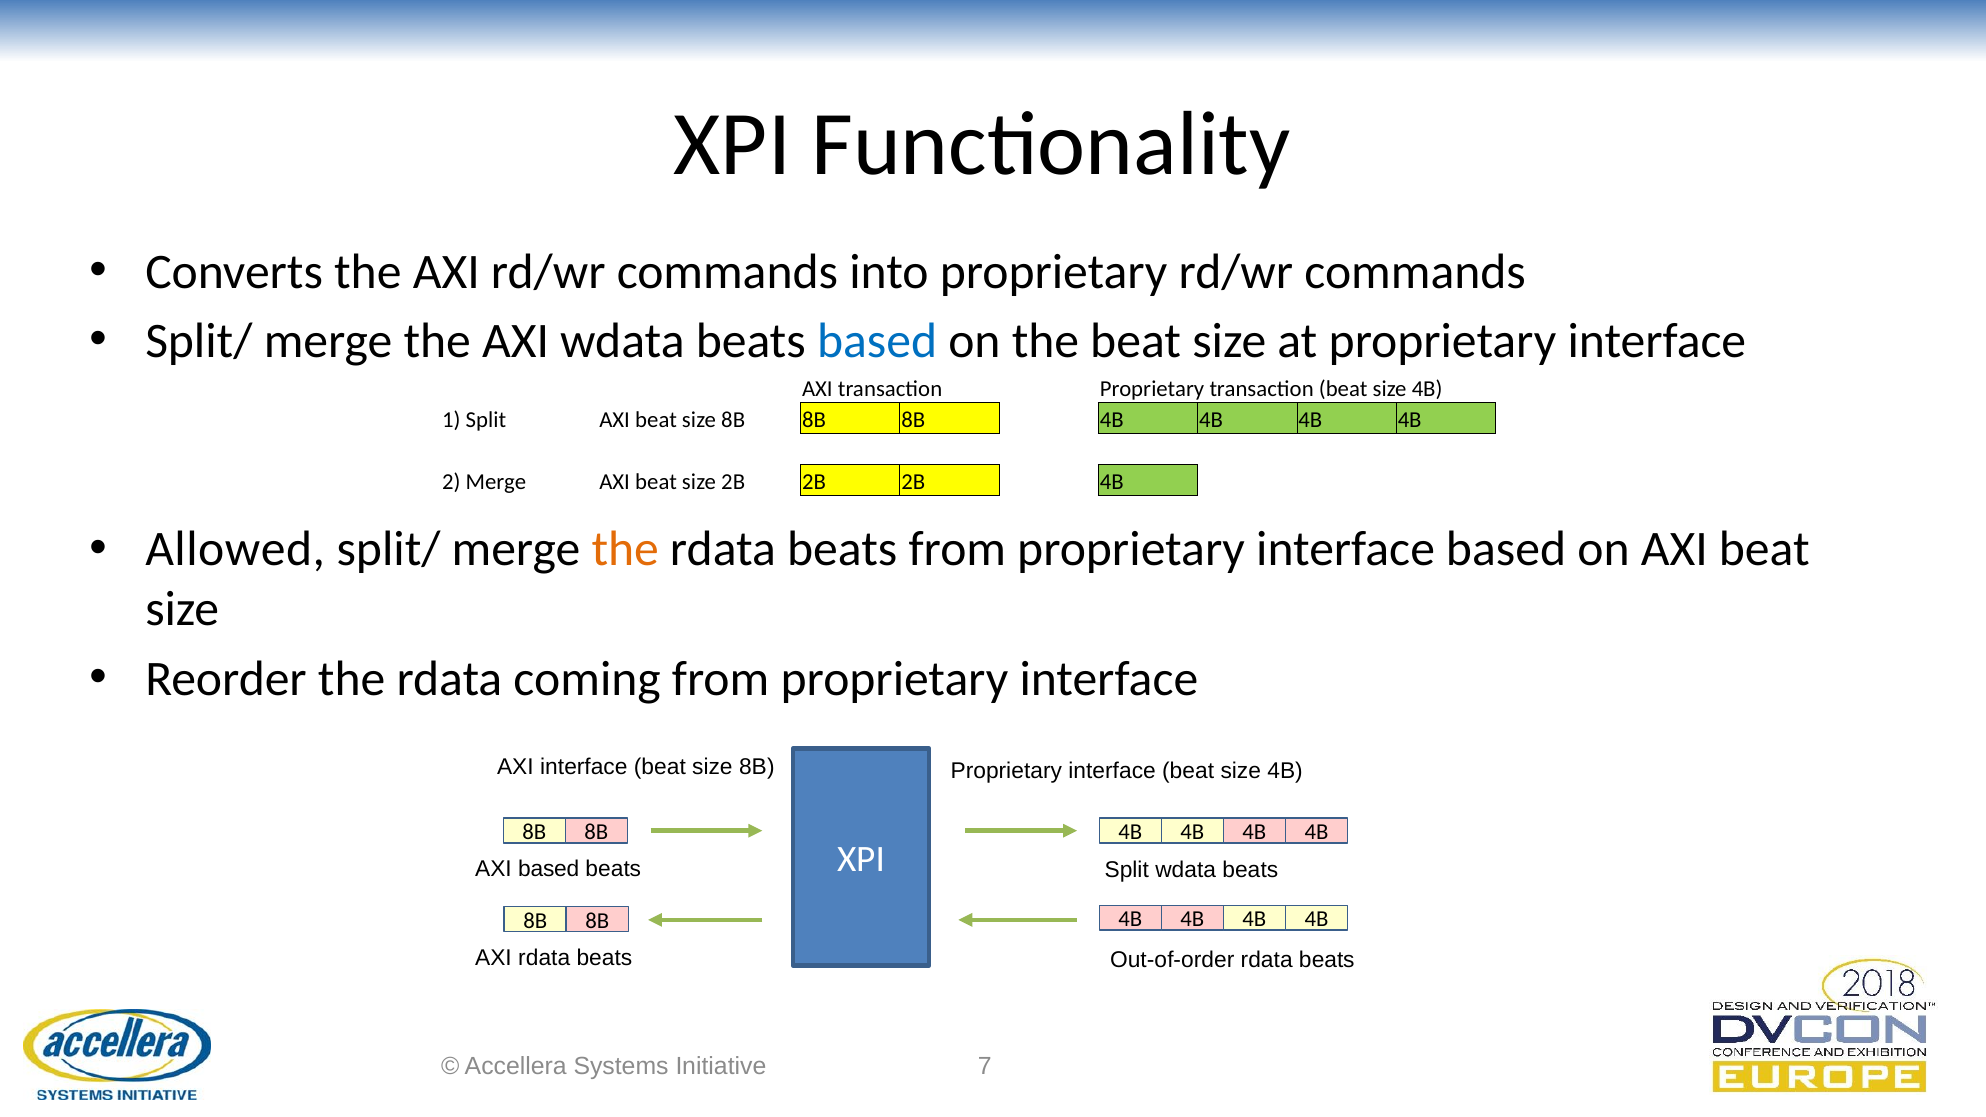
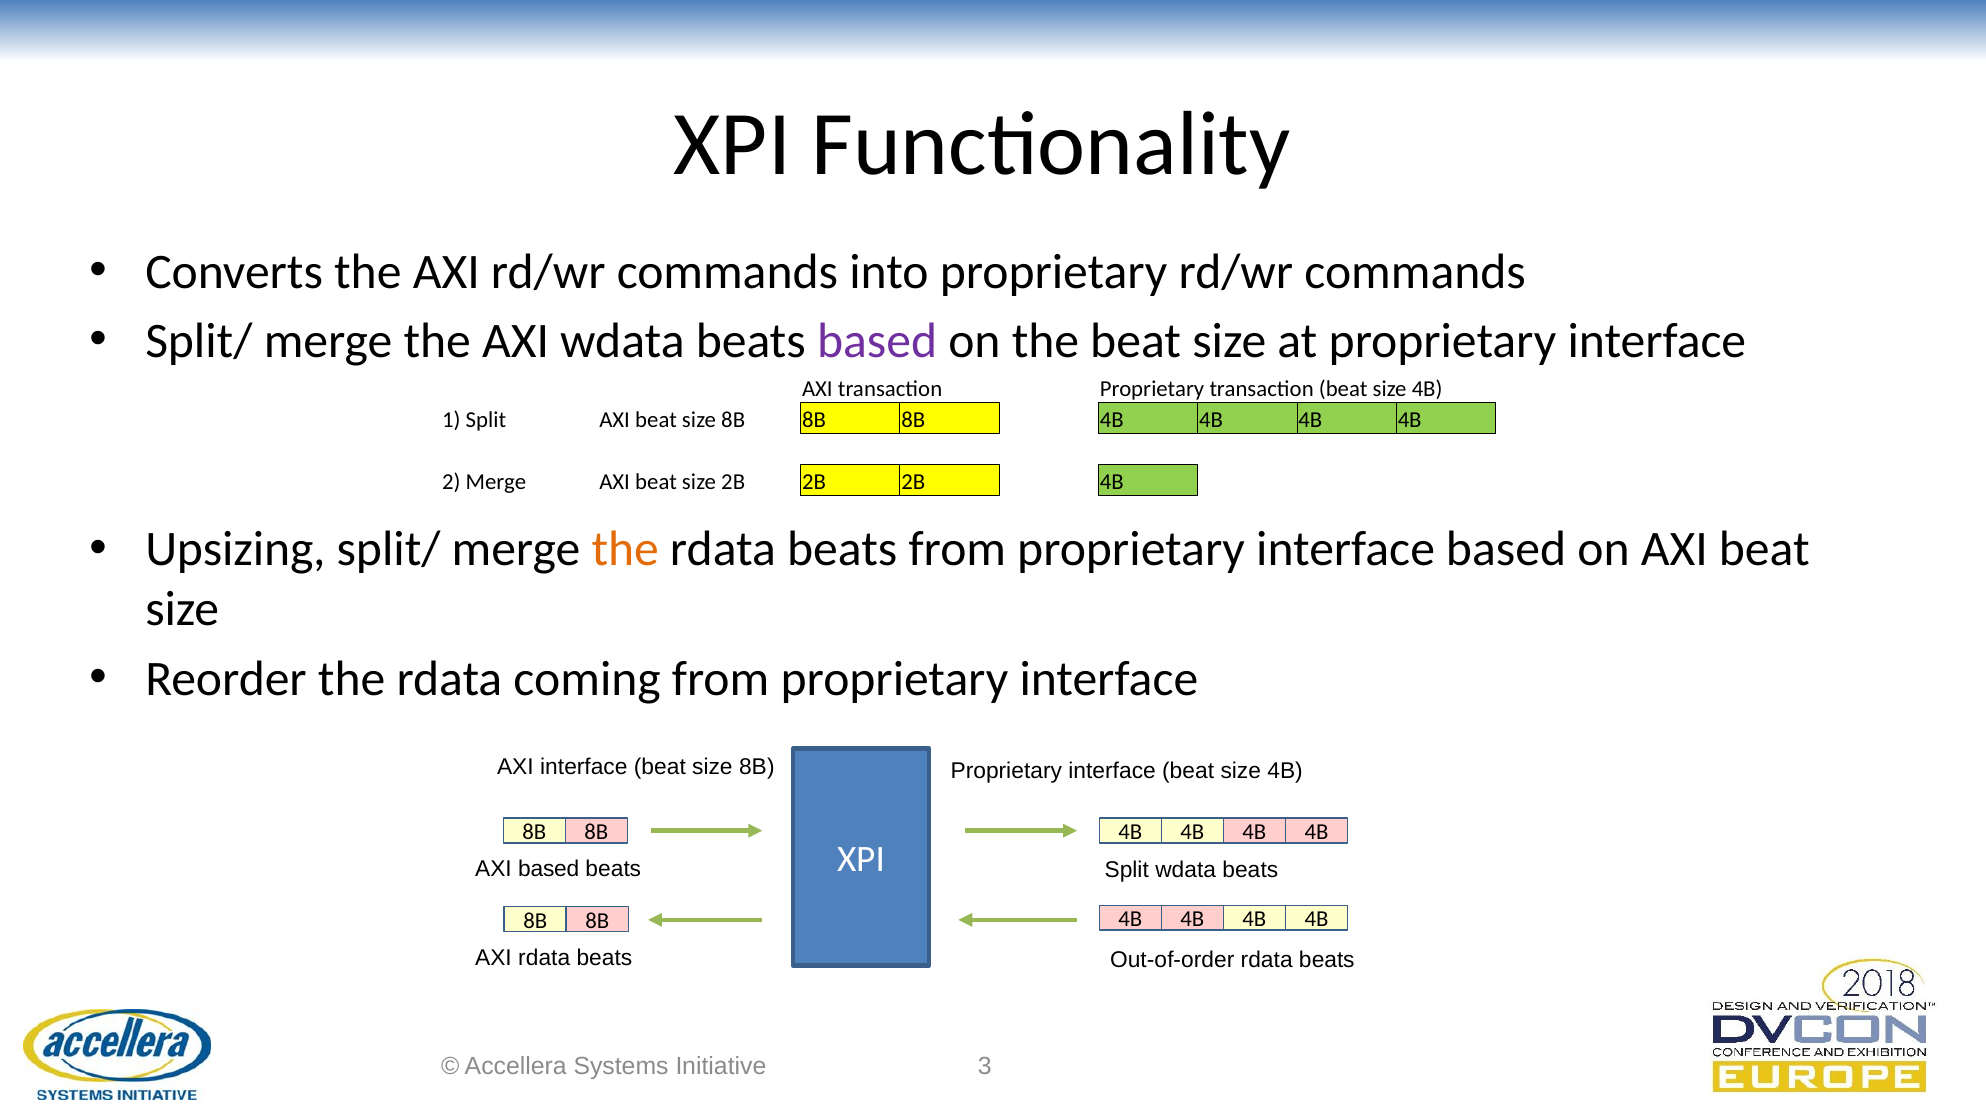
based colour: blue -> purple (877, 341)
Allowed: Allowed -> Upsizing (235, 550)
7: 7 -> 3 (985, 1067)
